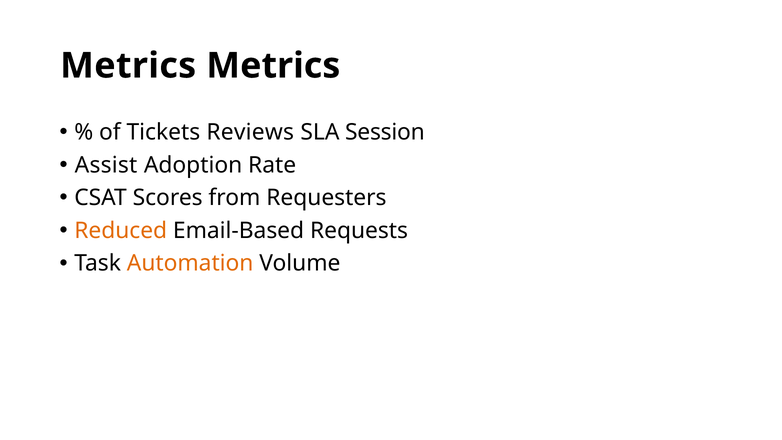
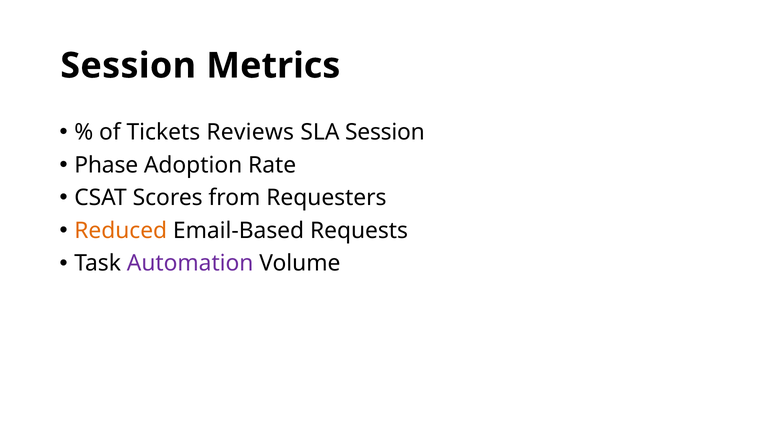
Metrics: Metrics -> Session (128, 66)
Assist: Assist -> Phase (106, 165)
Automation colour: orange -> purple (190, 263)
